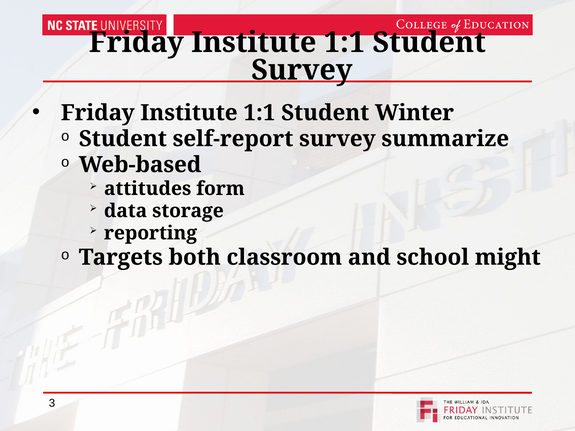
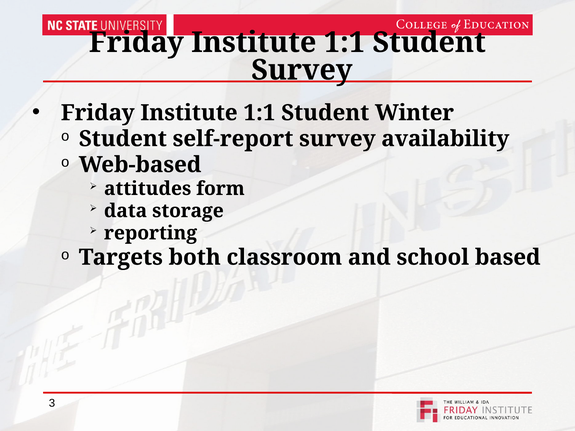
summarize: summarize -> availability (445, 139)
might: might -> based (508, 257)
